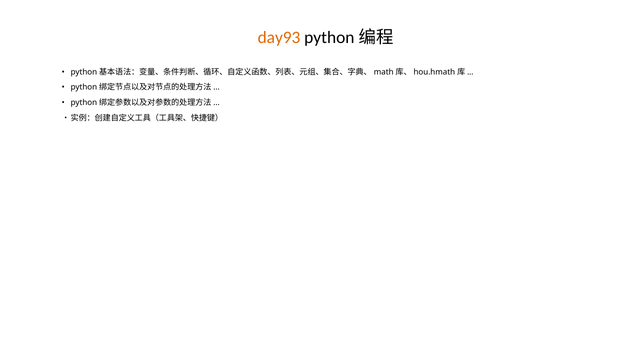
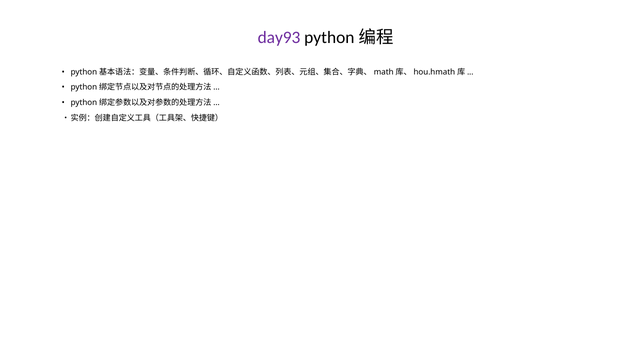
day93 colour: orange -> purple (279, 37)
